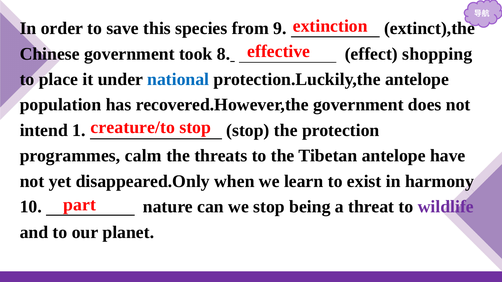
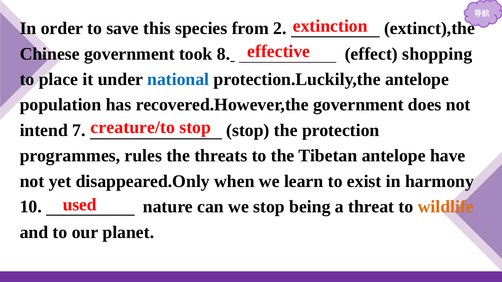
9: 9 -> 2 (280, 28)
1: 1 -> 7 (79, 130)
calm: calm -> rules (143, 156)
part: part -> used (80, 205)
wildlife colour: purple -> orange (446, 207)
